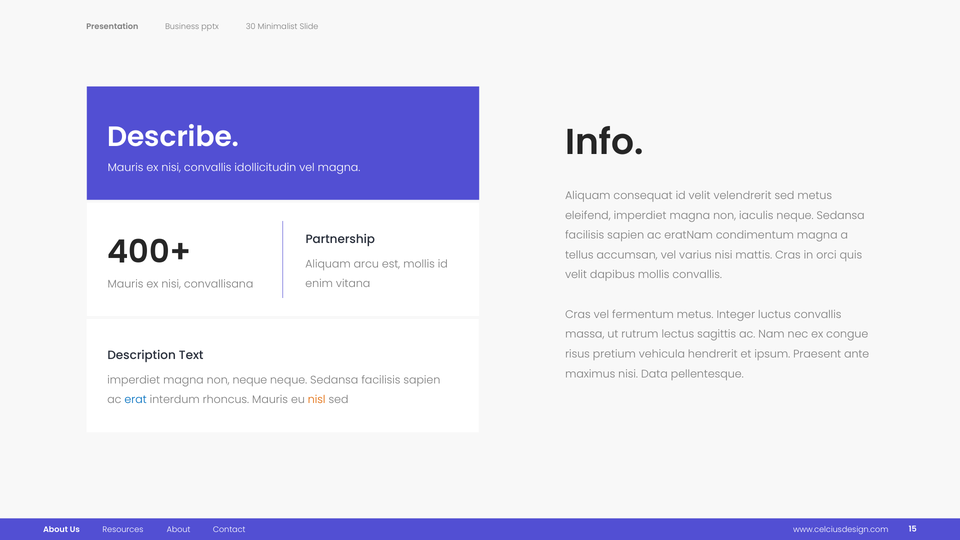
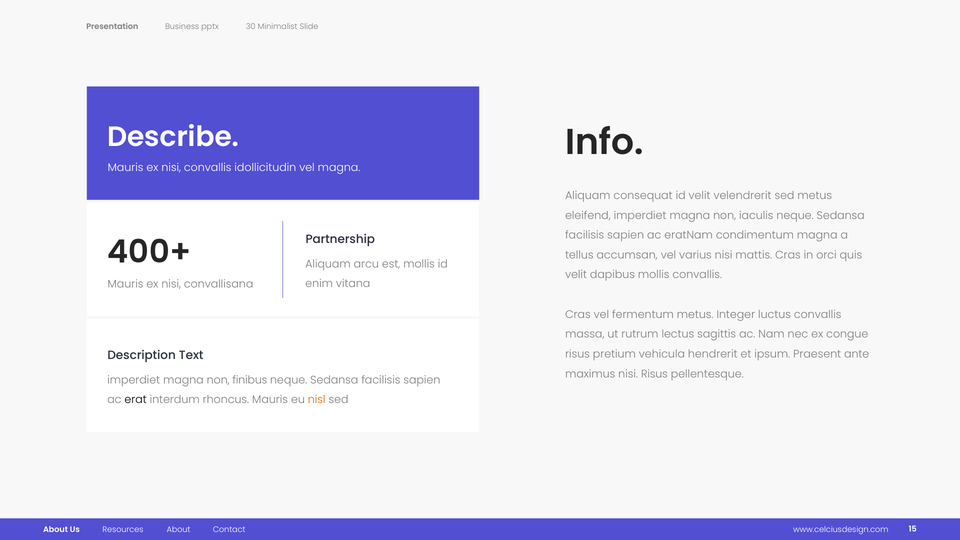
nisi Data: Data -> Risus (654, 374)
non neque: neque -> finibus (250, 380)
erat colour: blue -> black (136, 400)
